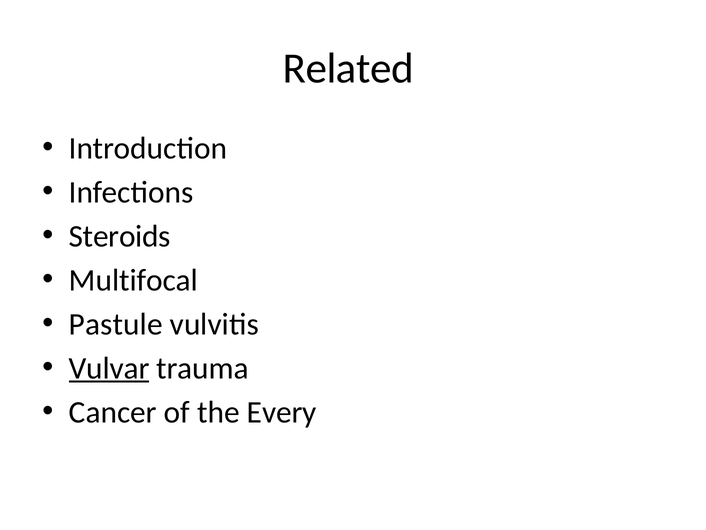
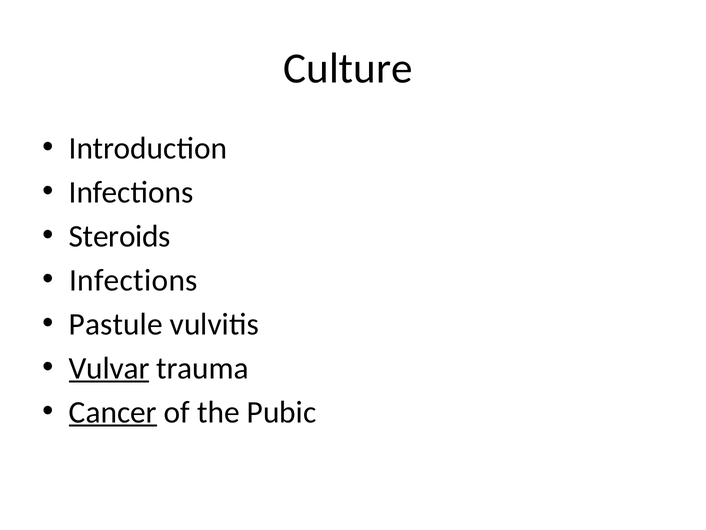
Related: Related -> Culture (348, 68)
Multifocal: Multifocal -> Infections (133, 280)
Cancer underline: none -> present (113, 412)
Every: Every -> Pubic (282, 412)
